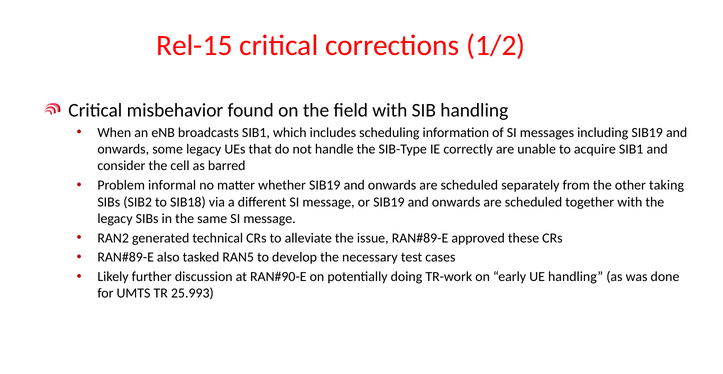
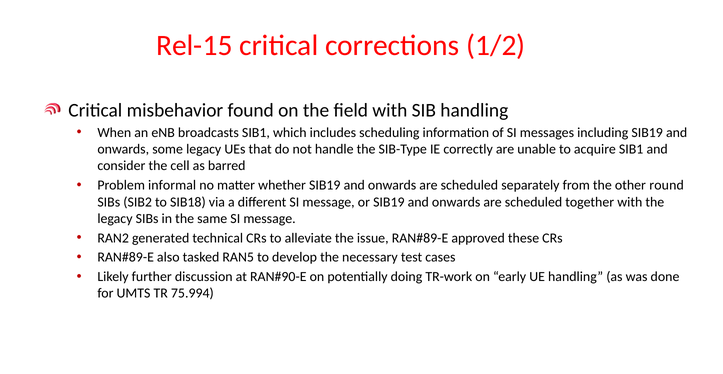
taking: taking -> round (667, 185)
25.993: 25.993 -> 75.994 (192, 293)
